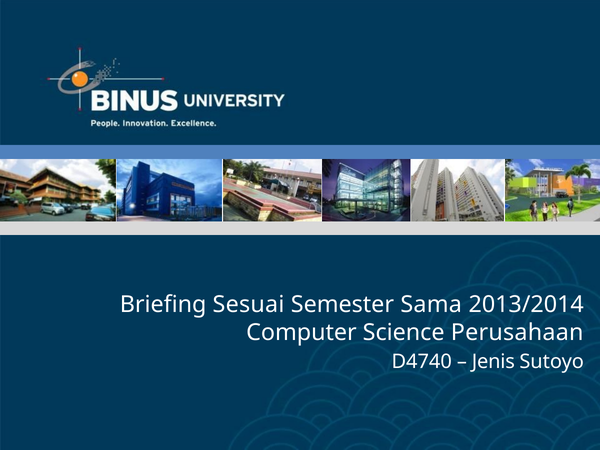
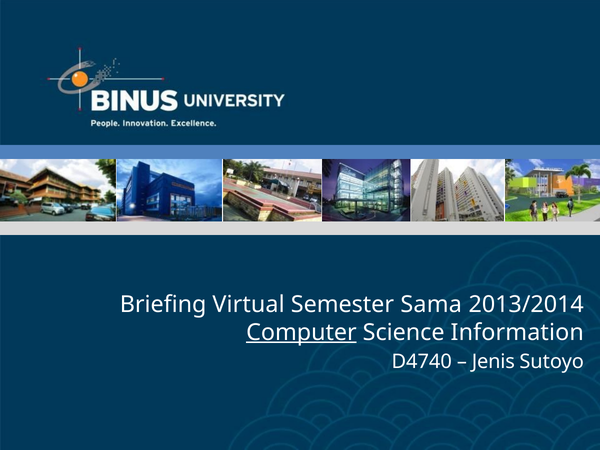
Sesuai: Sesuai -> Virtual (249, 304)
Computer underline: none -> present (301, 332)
Perusahaan: Perusahaan -> Information (517, 332)
